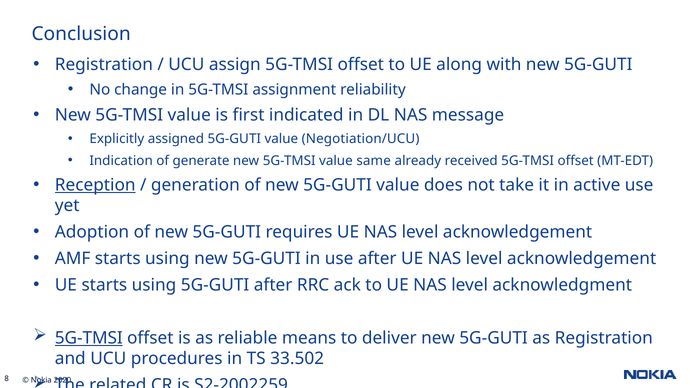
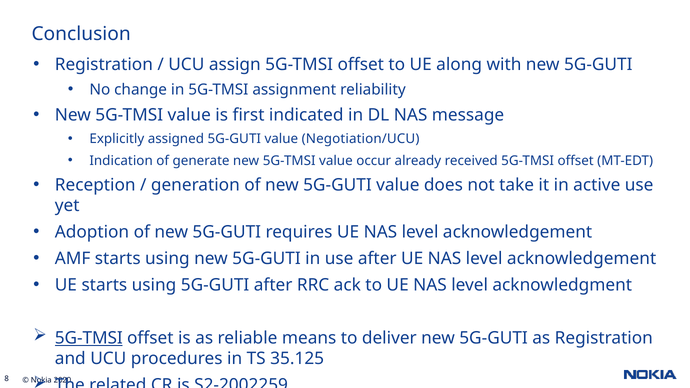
same: same -> occur (374, 161)
Reception underline: present -> none (95, 185)
33.502: 33.502 -> 35.125 (297, 359)
